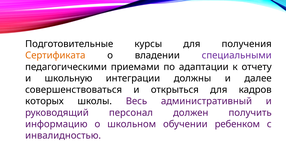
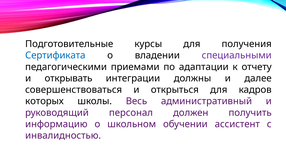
Сертификата colour: orange -> blue (55, 55)
школьную: школьную -> открывать (68, 78)
ребенком: ребенком -> ассистент (237, 124)
